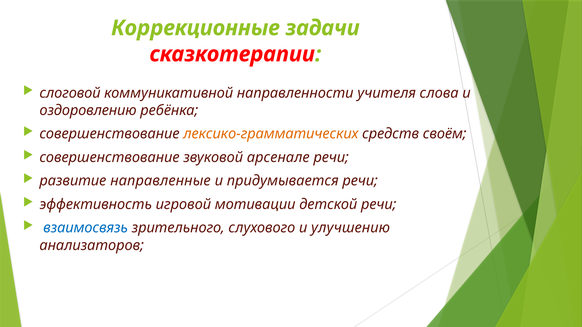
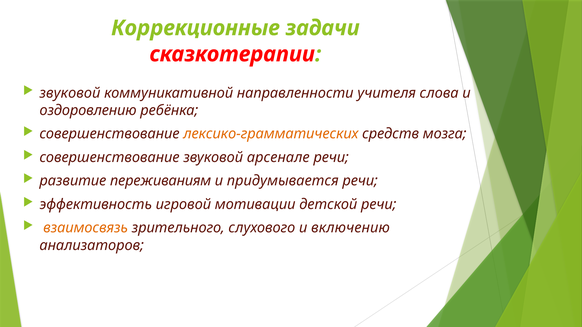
слоговой: слоговой -> звуковой (70, 93)
своём: своём -> мозга (445, 134)
направленные: направленные -> переживаниям (161, 181)
взаимосвязь colour: blue -> orange (86, 228)
улучшению: улучшению -> включению (350, 228)
